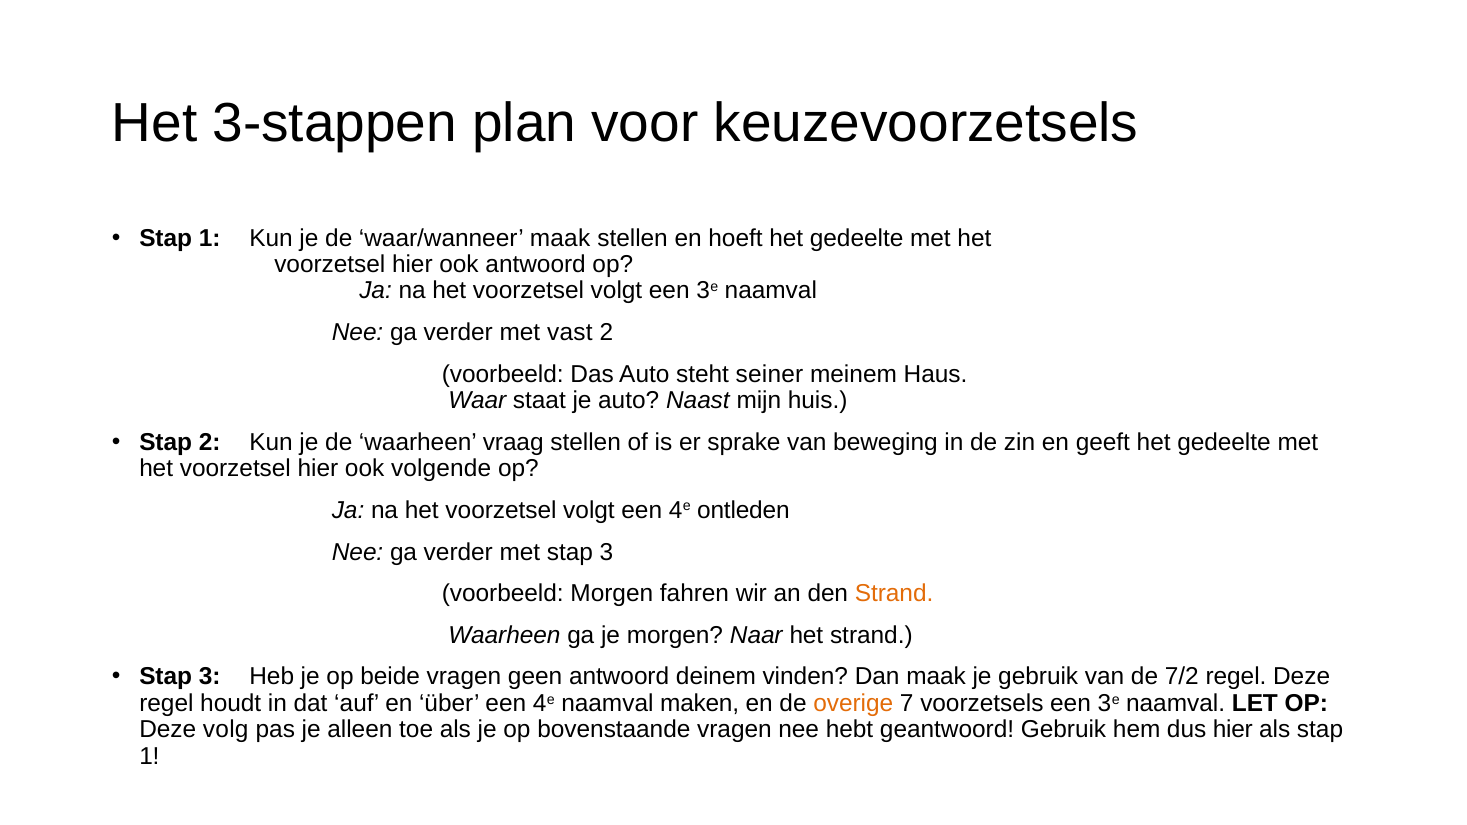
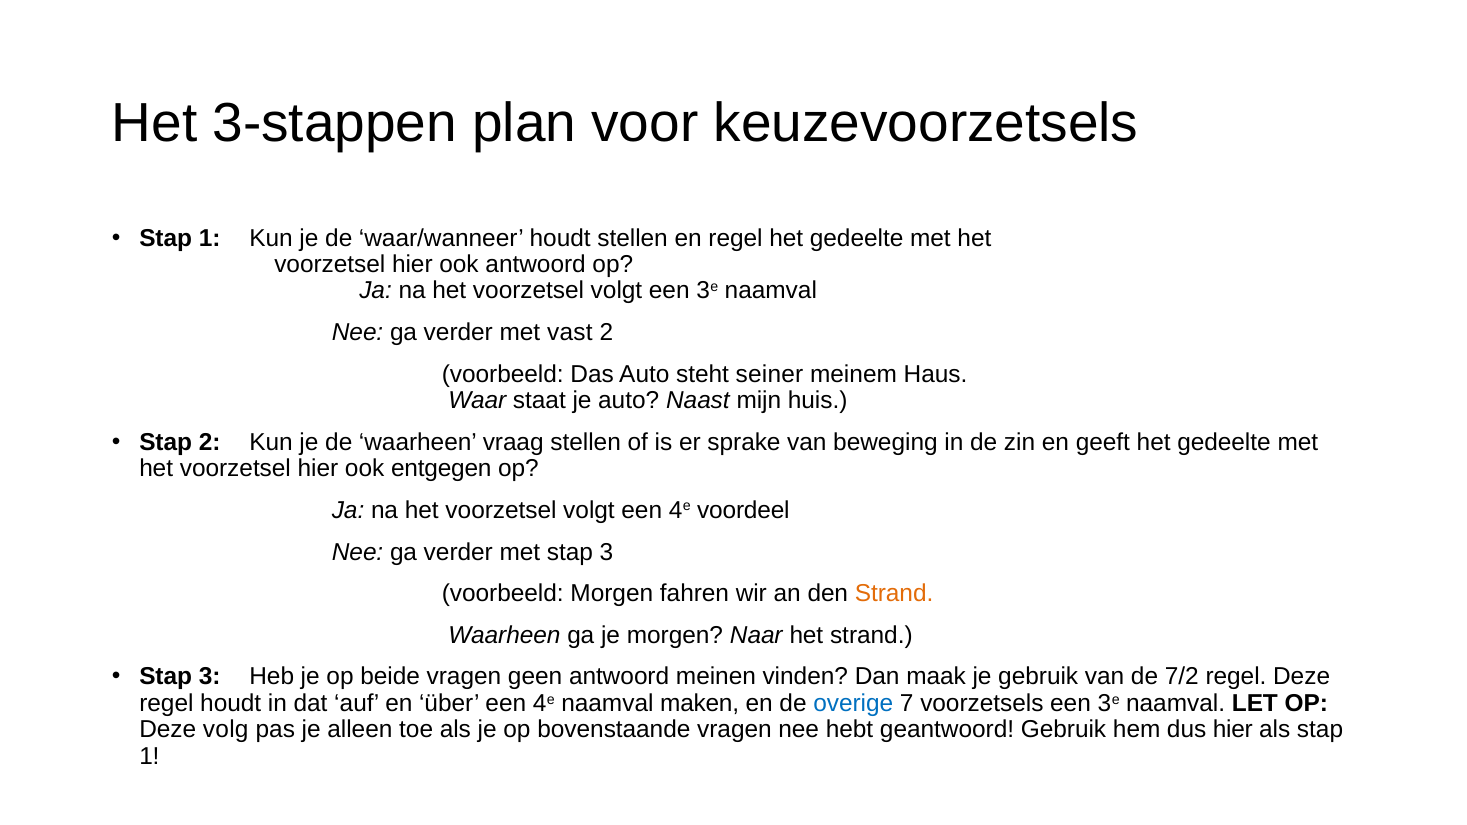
waar/wanneer maak: maak -> houdt (560, 238)
en hoeft: hoeft -> regel (736, 238)
volgende: volgende -> entgegen (441, 469)
ontleden: ontleden -> voordeel (743, 510)
deinem: deinem -> meinen (716, 677)
overige colour: orange -> blue (853, 703)
